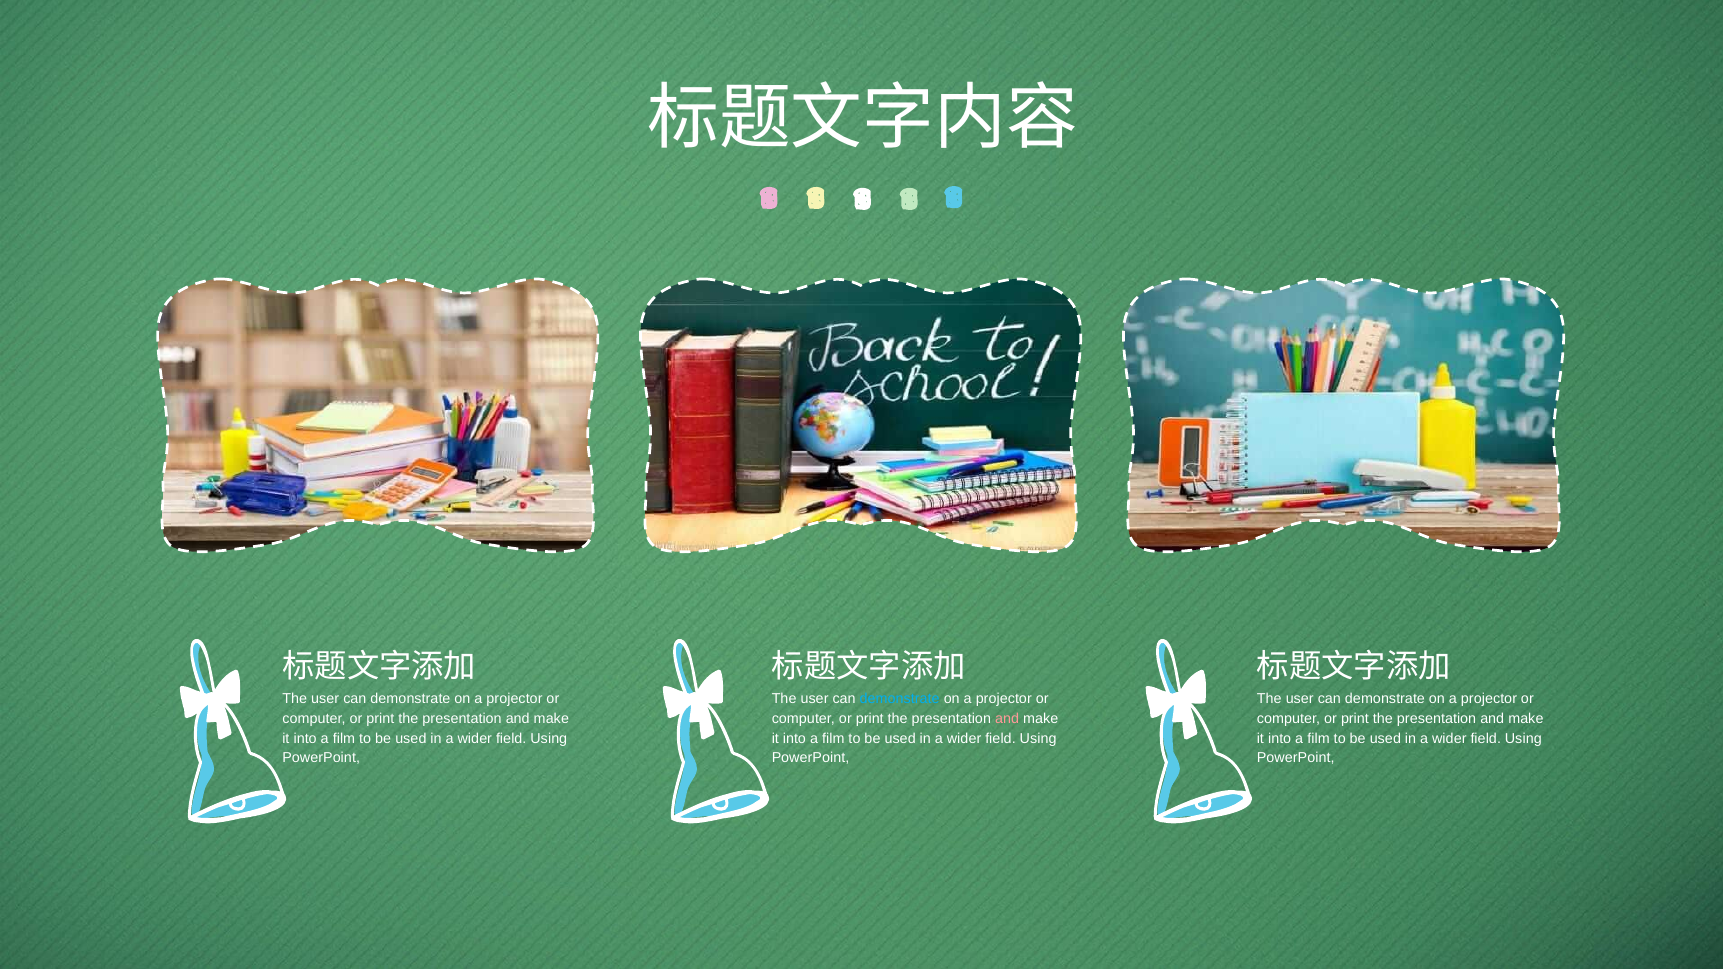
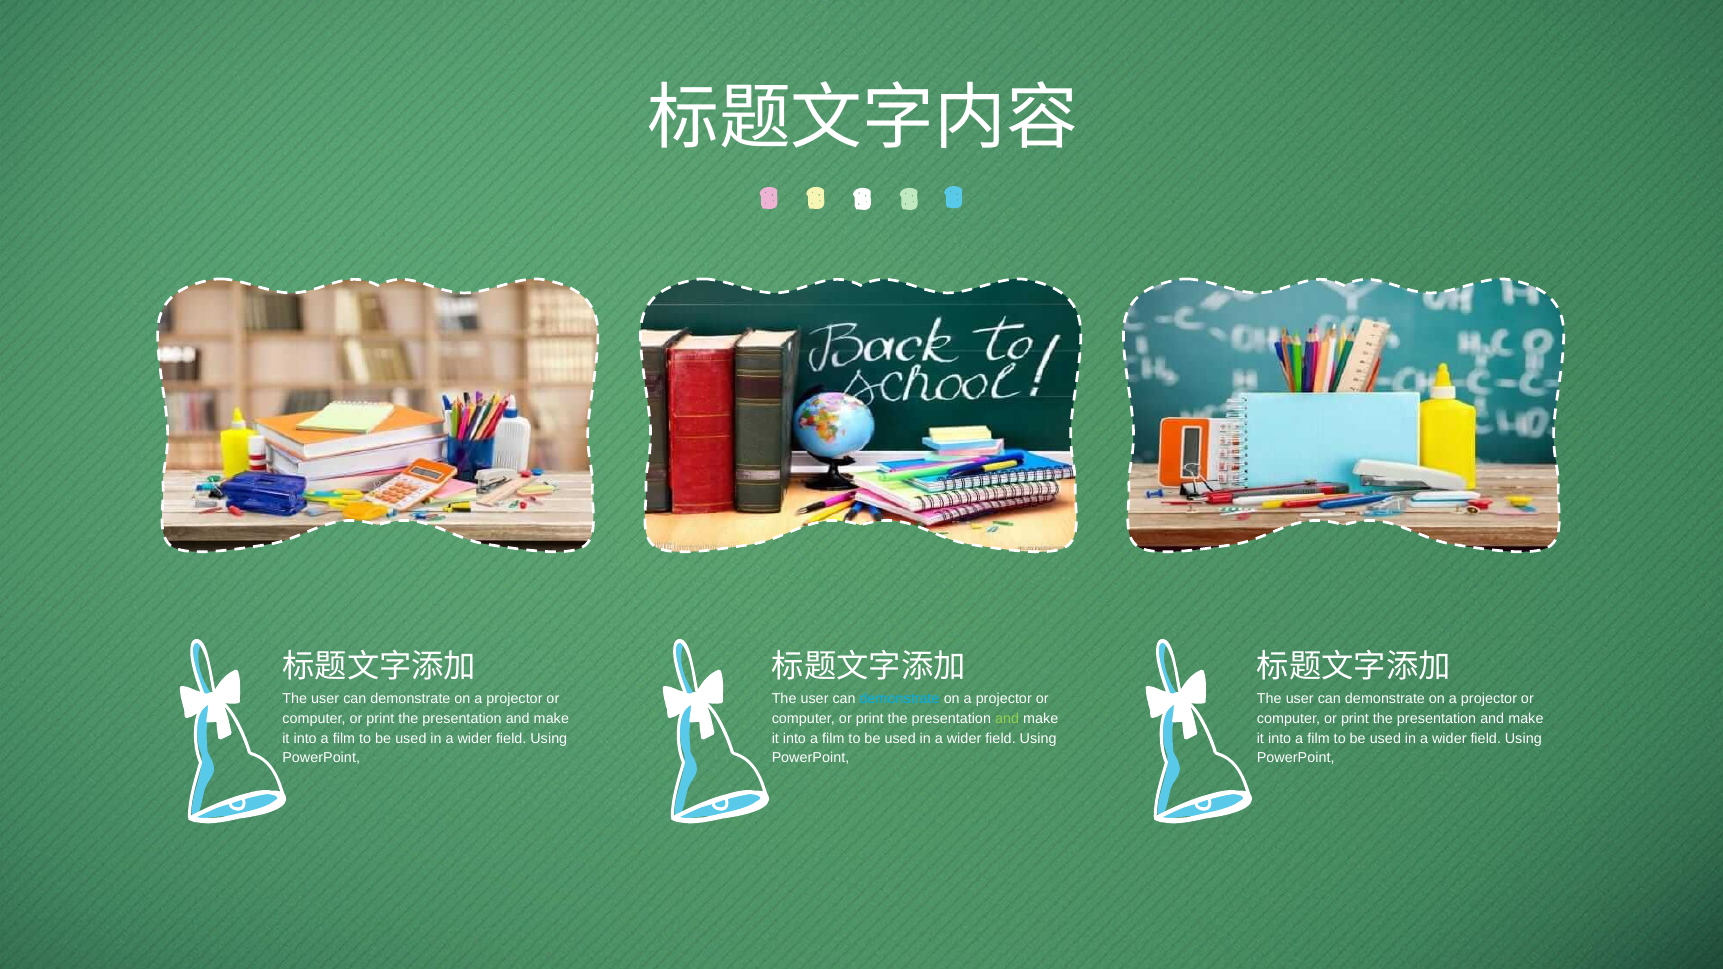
and colour: pink -> light green (1007, 719)
